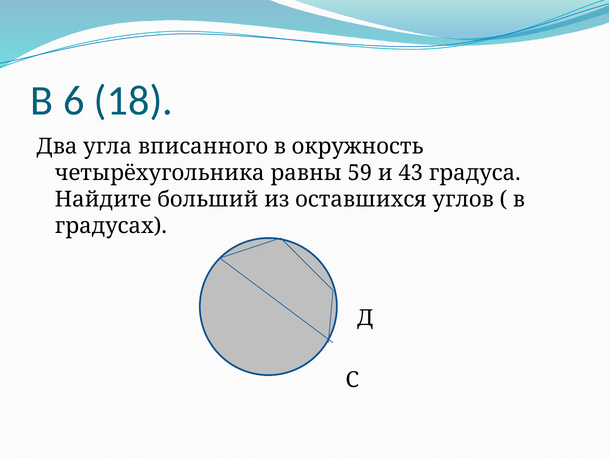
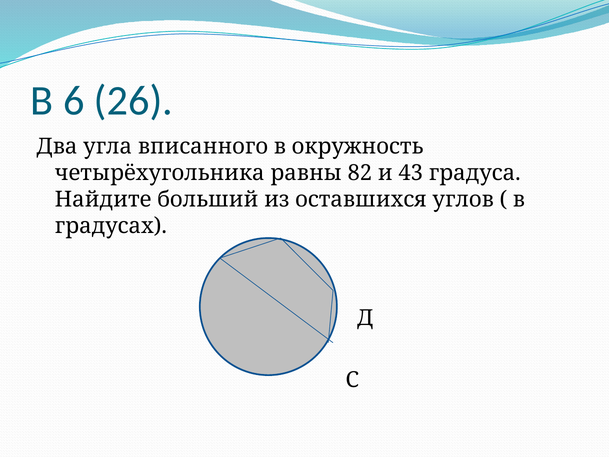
18: 18 -> 26 (134, 101)
59: 59 -> 82 (360, 173)
